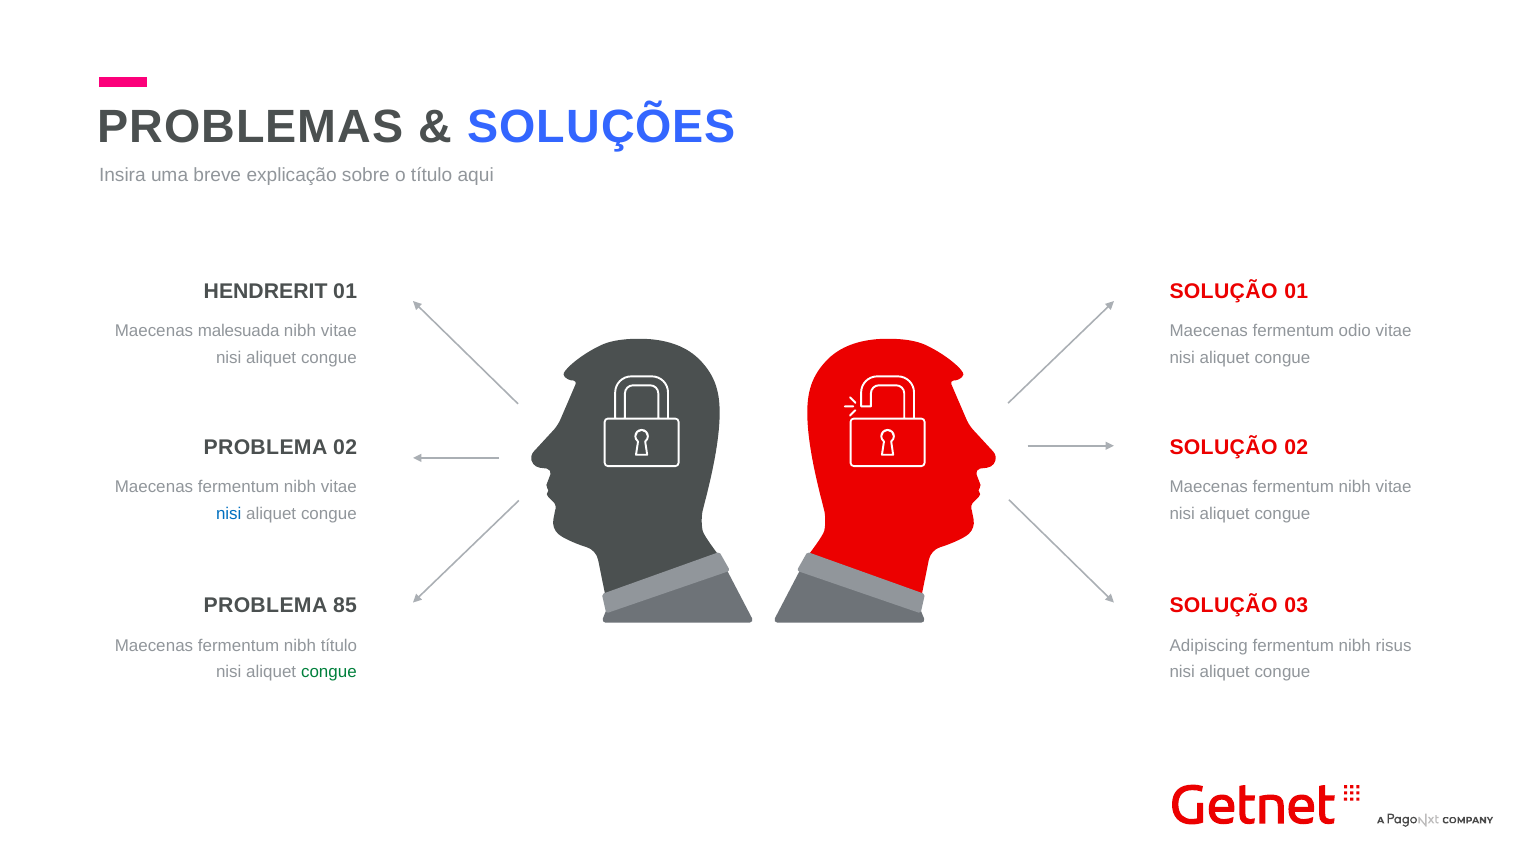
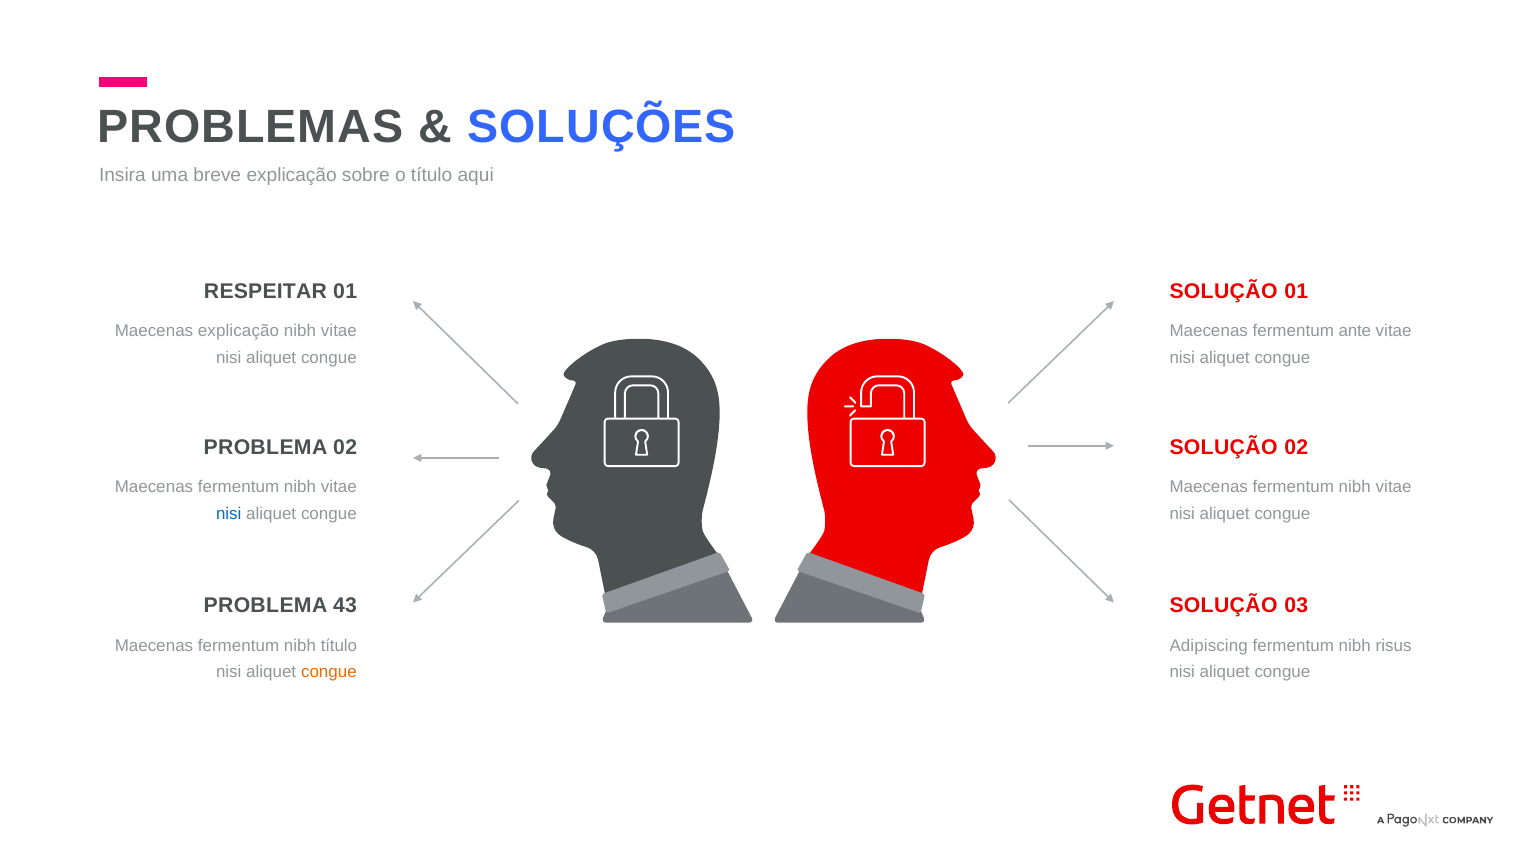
HENDRERIT: HENDRERIT -> RESPEITAR (265, 292)
Maecenas malesuada: malesuada -> explicação (238, 331)
odio: odio -> ante (1355, 331)
85: 85 -> 43 (345, 606)
congue colour: green -> orange (329, 672)
